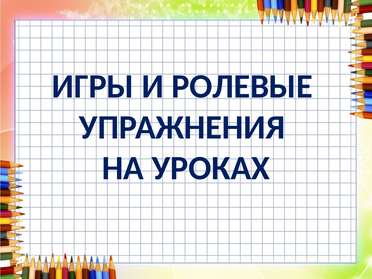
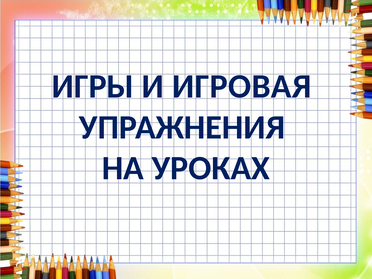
РОЛЕВЫЕ: РОЛЕВЫЕ -> ИГРОВАЯ (242, 86)
